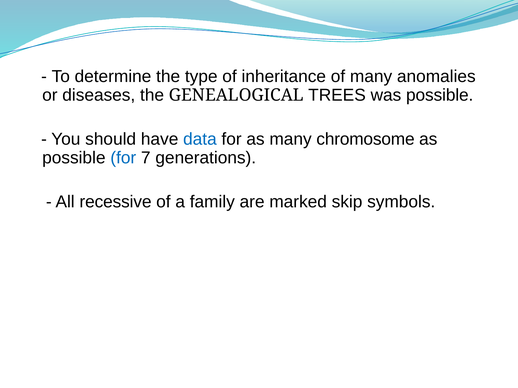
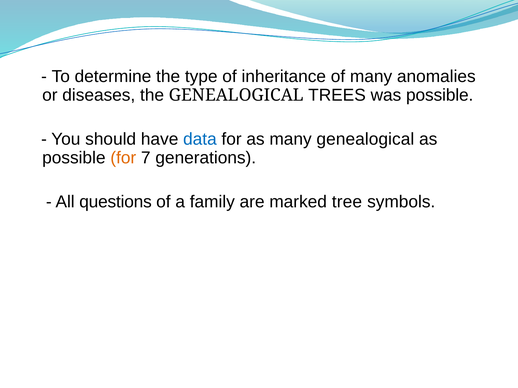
many chromosome: chromosome -> genealogical (365, 139)
for colour: blue -> orange (123, 158)
recessive: recessive -> questions (116, 202)
skip: skip -> tree (347, 202)
